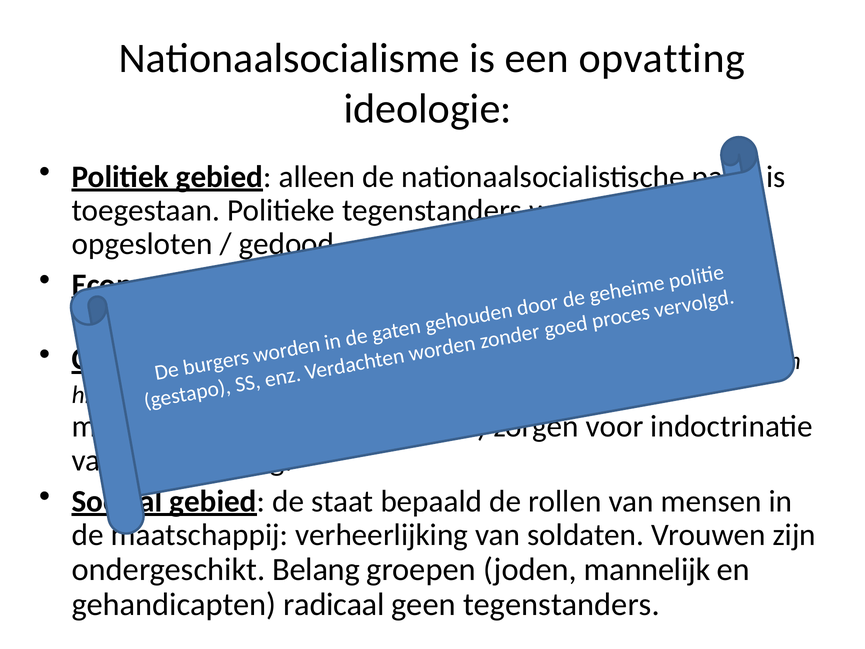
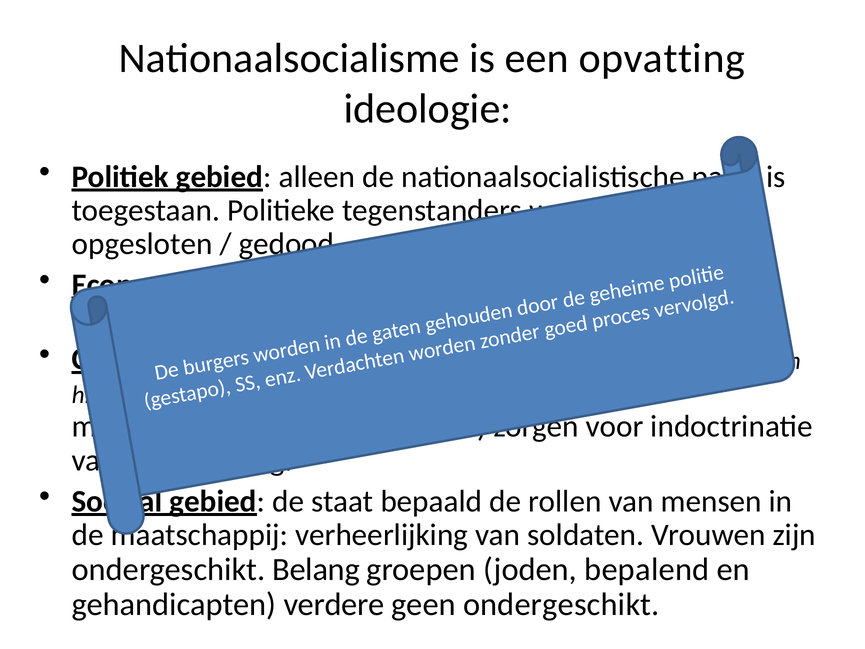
mannelijk: mannelijk -> bepalend (647, 569)
radicaal: radicaal -> verdere (334, 604)
geen tegenstanders: tegenstanders -> ondergeschikt (561, 604)
